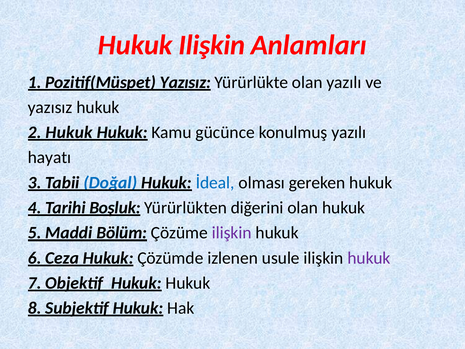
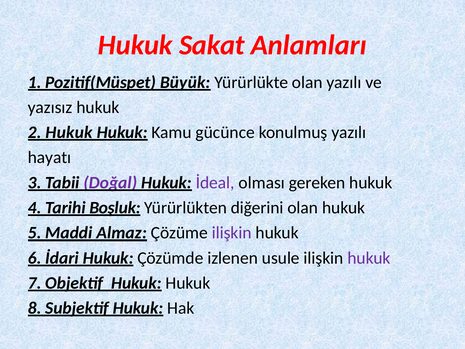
Hukuk Ilişkin: Ilişkin -> Sakat (212, 45)
Pozitif(Müspet Yazısız: Yazısız -> Büyük (185, 82)
Doğal colour: blue -> purple (110, 183)
İdeal colour: blue -> purple (215, 183)
Bölüm: Bölüm -> Almaz (122, 233)
Ceza: Ceza -> İdari (62, 258)
